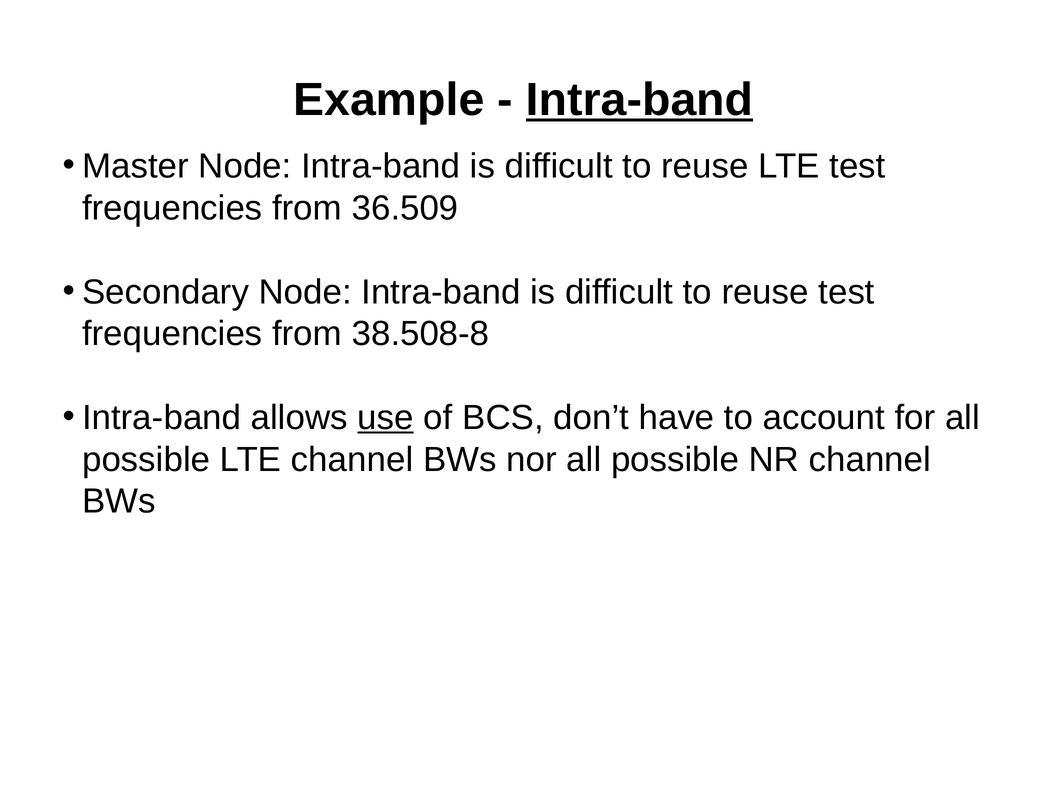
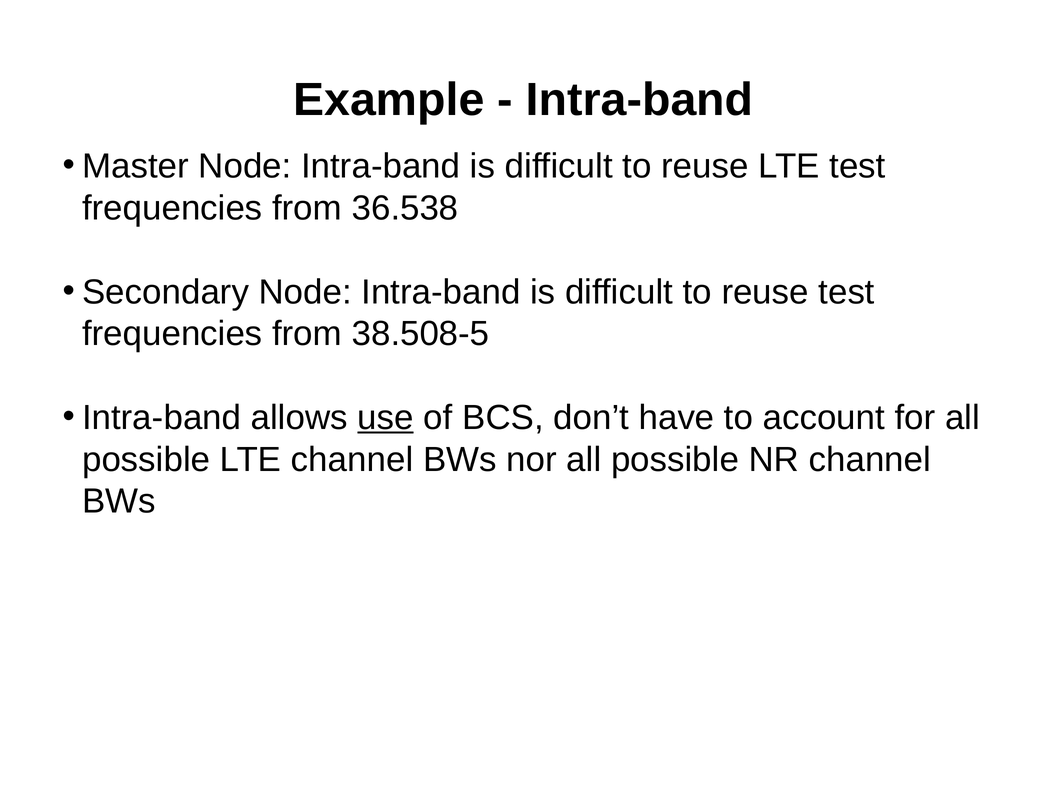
Intra-band underline: present -> none (640, 100)
36.509: 36.509 -> 36.538 (405, 208)
38.508-8: 38.508-8 -> 38.508-5 (421, 334)
